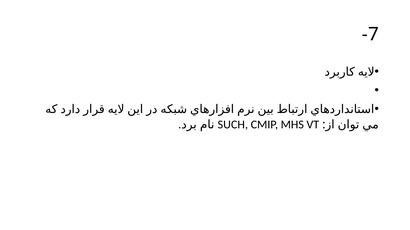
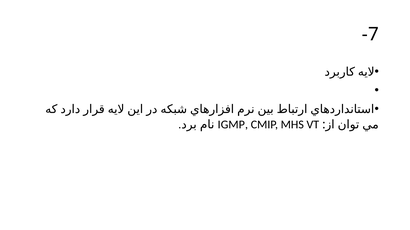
SUCH: SUCH -> IGMP (233, 125)
